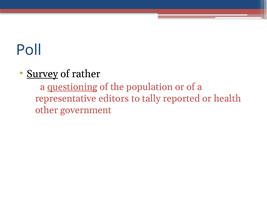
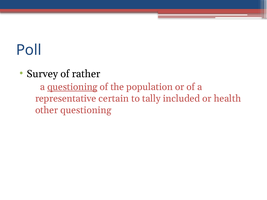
Survey underline: present -> none (42, 74)
editors: editors -> certain (114, 99)
reported: reported -> included (181, 99)
other government: government -> questioning (86, 110)
